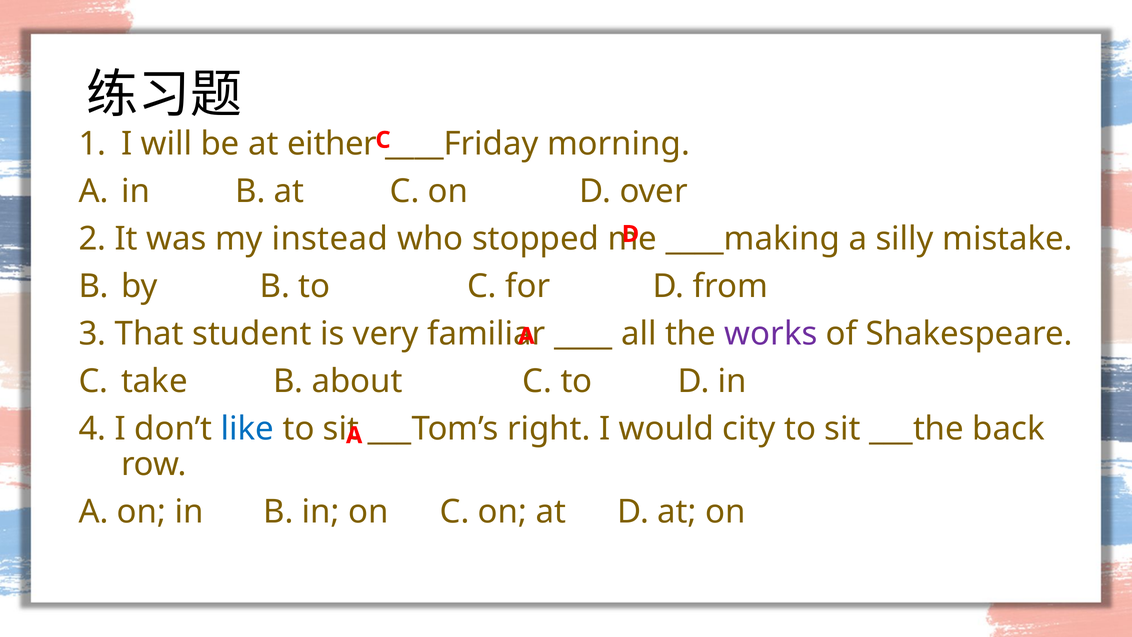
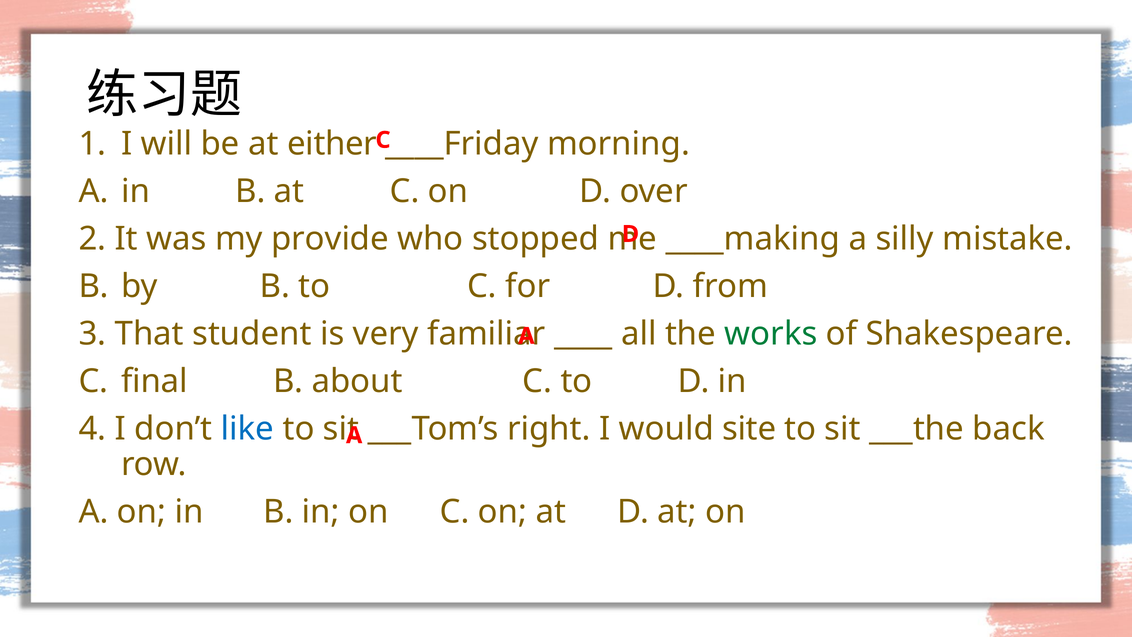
instead: instead -> provide (330, 239)
works colour: purple -> green (771, 334)
take: take -> final (154, 381)
city: city -> site (749, 428)
